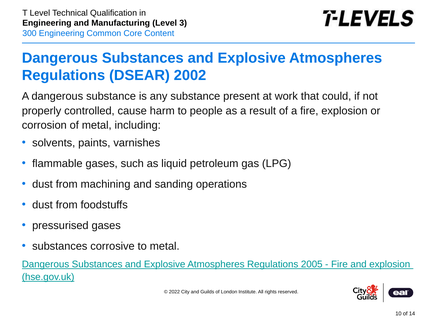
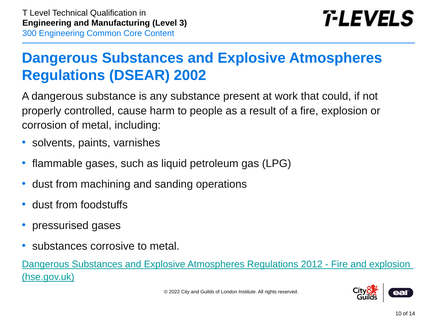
2005: 2005 -> 2012 (312, 264)
